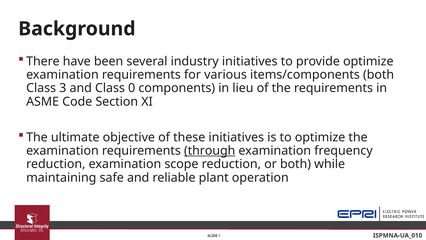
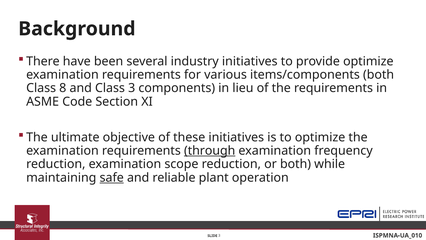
Class 3: 3 -> 8 (63, 88)
Class 0: 0 -> 3 (132, 88)
safe underline: none -> present (112, 177)
